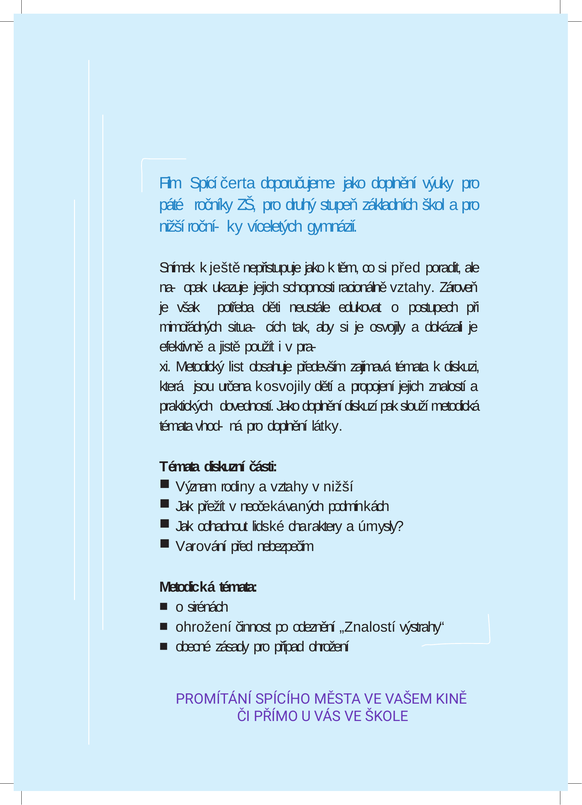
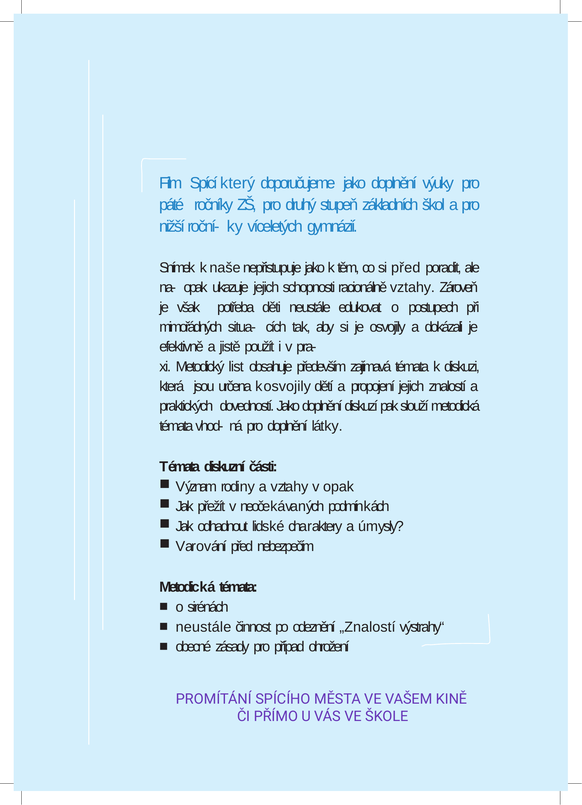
čerta: čerta -> který (238, 183)
ještě: ještě -> naše (225, 268)
v nižší: nižší -> opak (339, 487)
ohrožení: ohrožení -> neustále (203, 627)
